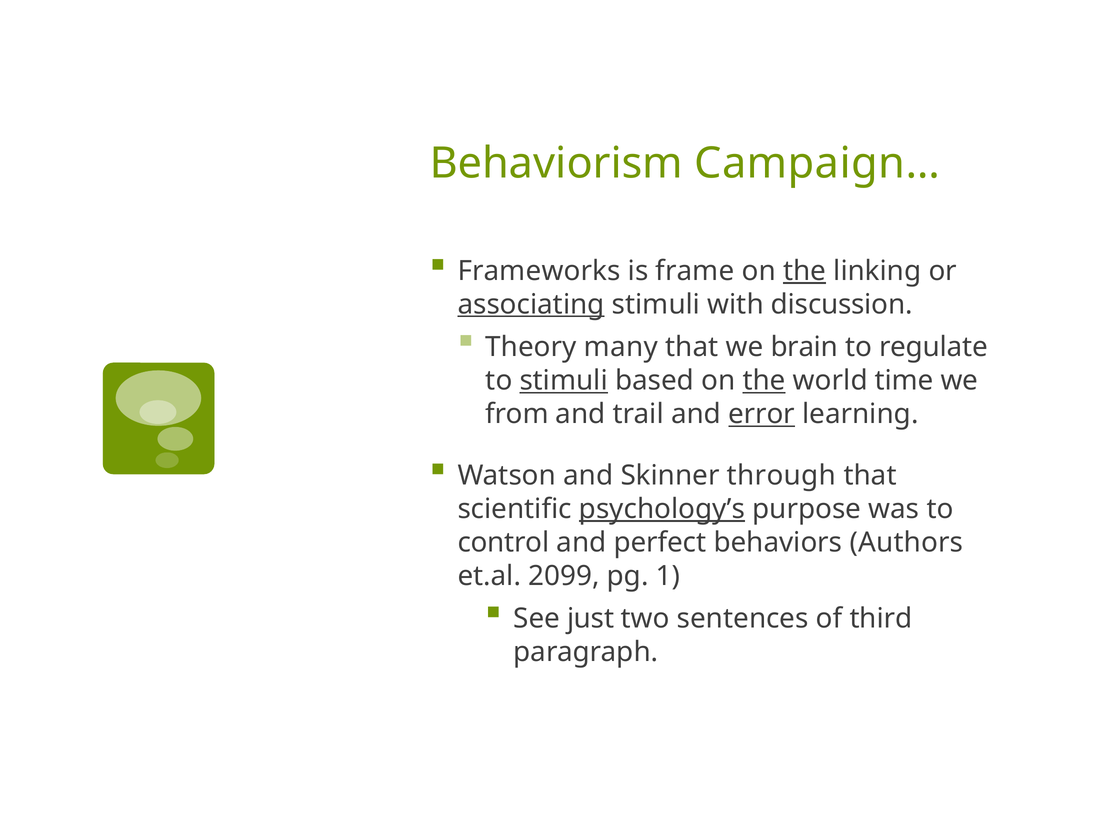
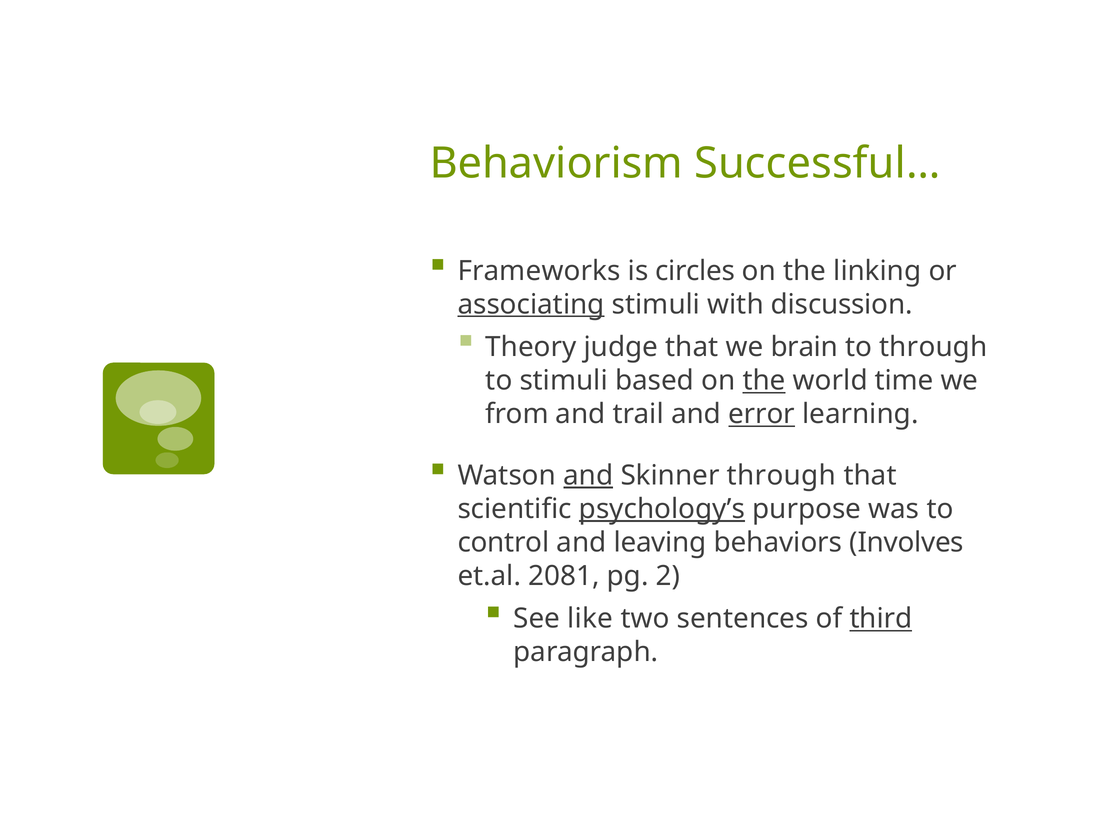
Campaign…: Campaign… -> Successful… (817, 163)
frame: frame -> circles (695, 271)
the underline: present -> none (805, 271)
many: many -> judge (621, 347)
to regulate: regulate -> through (933, 347)
stimuli underline: present -> none (564, 381)
and underline: none -> present (588, 476)
perfect: perfect -> leaving (660, 543)
Authors: Authors -> Involves (907, 543)
2099: 2099 -> 2081 (564, 576)
1: 1 -> 2 (668, 576)
just: just -> like (590, 619)
third underline: none -> present (881, 619)
